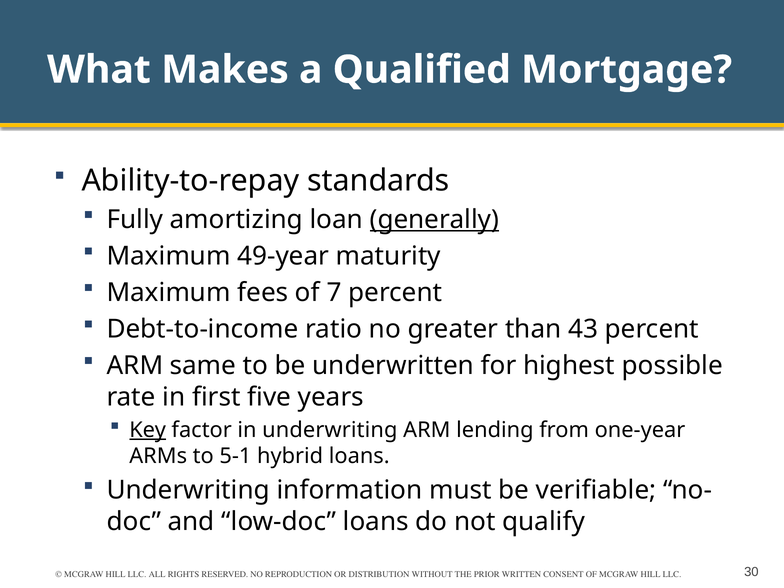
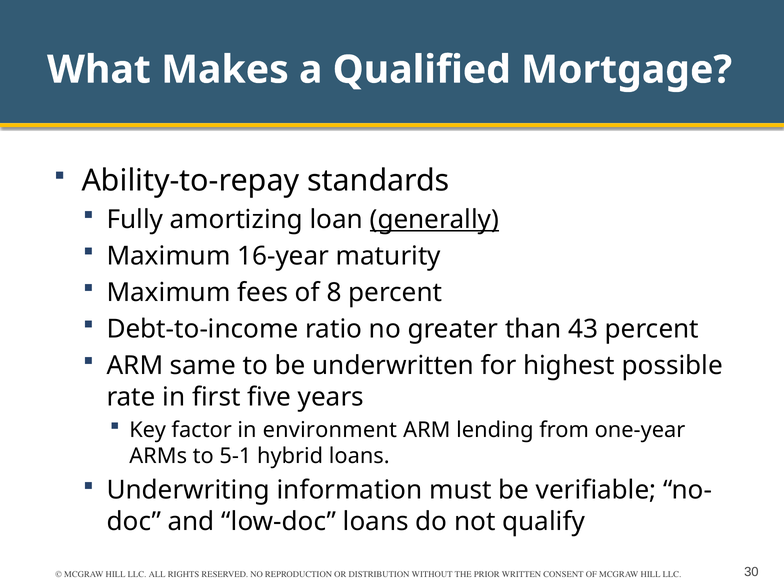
49-year: 49-year -> 16-year (283, 256)
7: 7 -> 8 (334, 293)
Key underline: present -> none (148, 430)
in underwriting: underwriting -> environment (330, 430)
